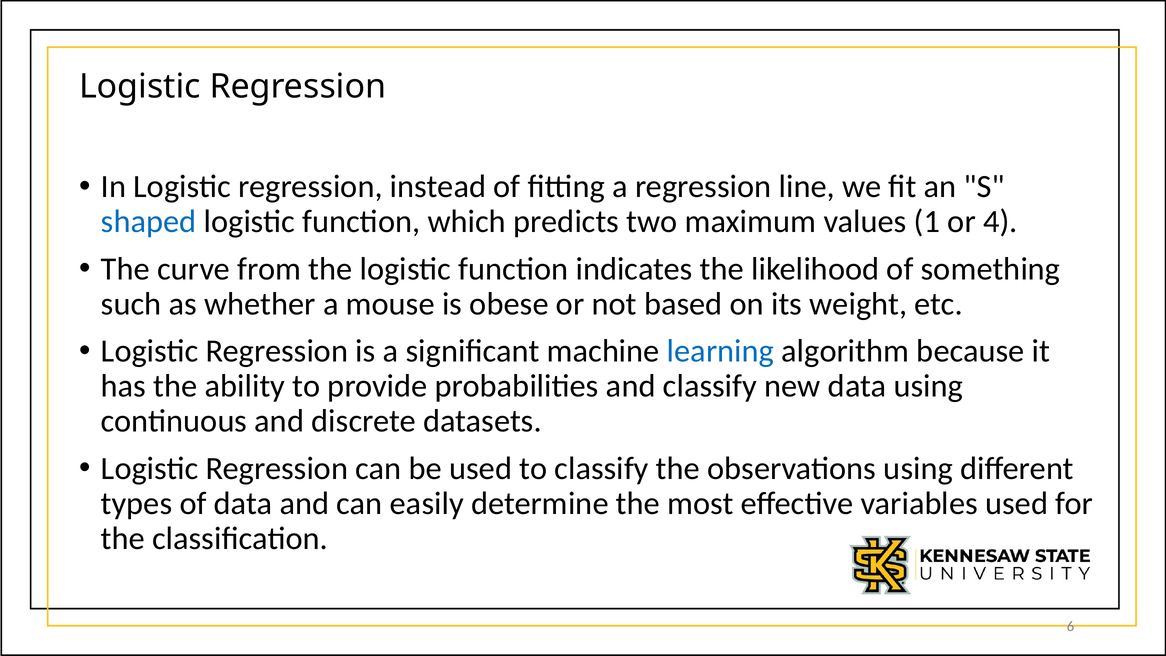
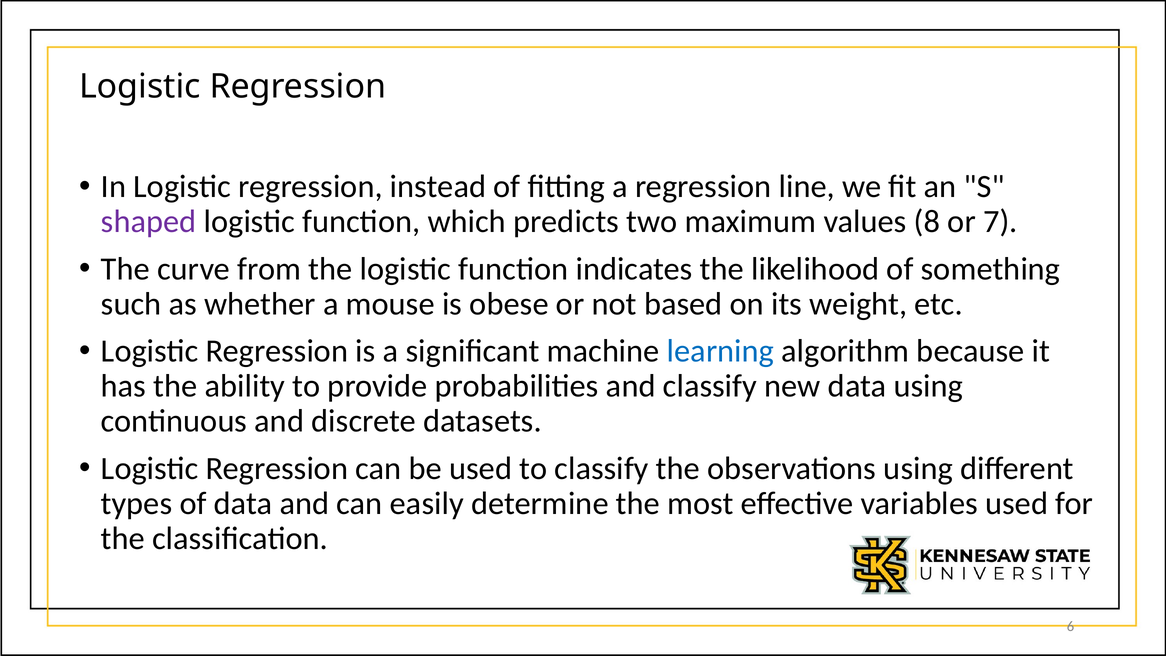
shaped colour: blue -> purple (149, 222)
1: 1 -> 8 (927, 222)
4: 4 -> 7 (1000, 222)
